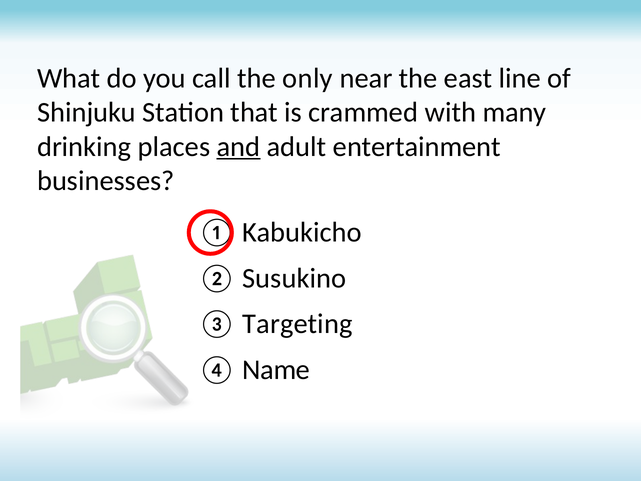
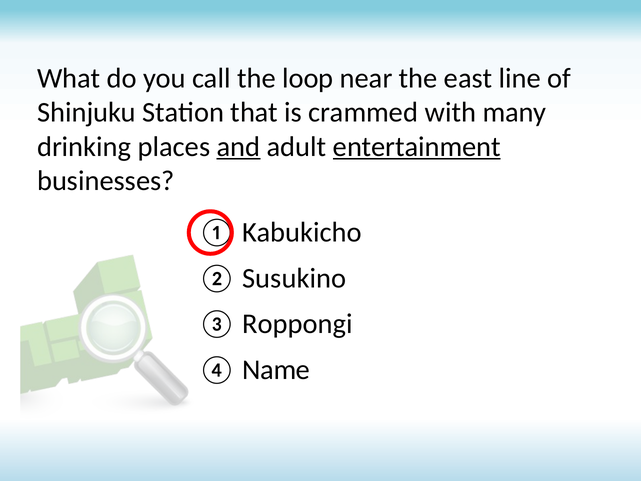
only: only -> loop (308, 78)
entertainment underline: none -> present (417, 147)
Targeting: Targeting -> Roppongi (298, 324)
